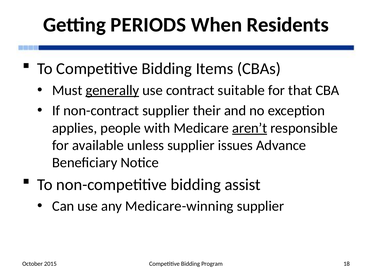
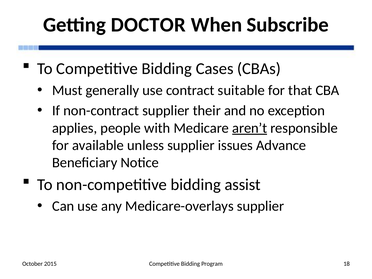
PERIODS: PERIODS -> DOCTOR (148, 25)
Residents: Residents -> Subscribe (288, 25)
Items: Items -> Cases (215, 69)
generally underline: present -> none (112, 90)
Medicare-winning: Medicare-winning -> Medicare-overlays (179, 206)
